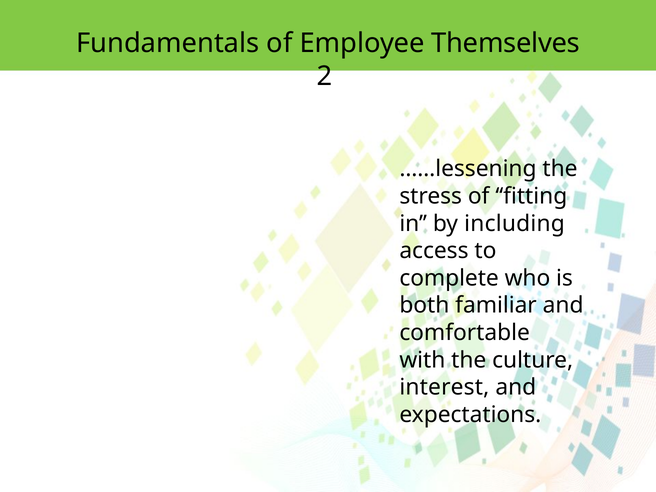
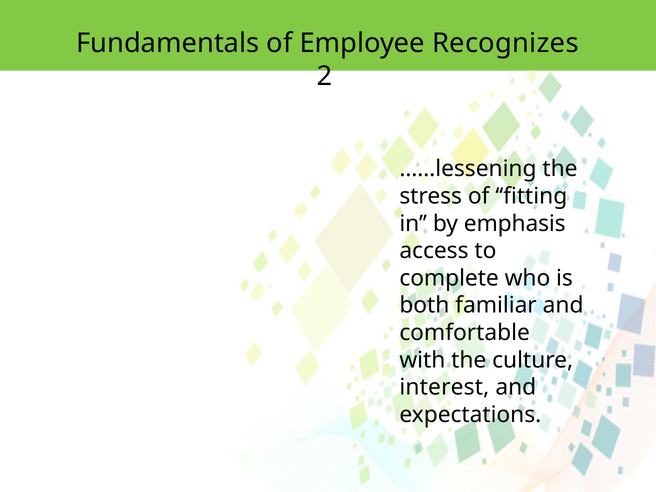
Themselves: Themselves -> Recognizes (505, 43)
including: including -> emphasis (515, 224)
